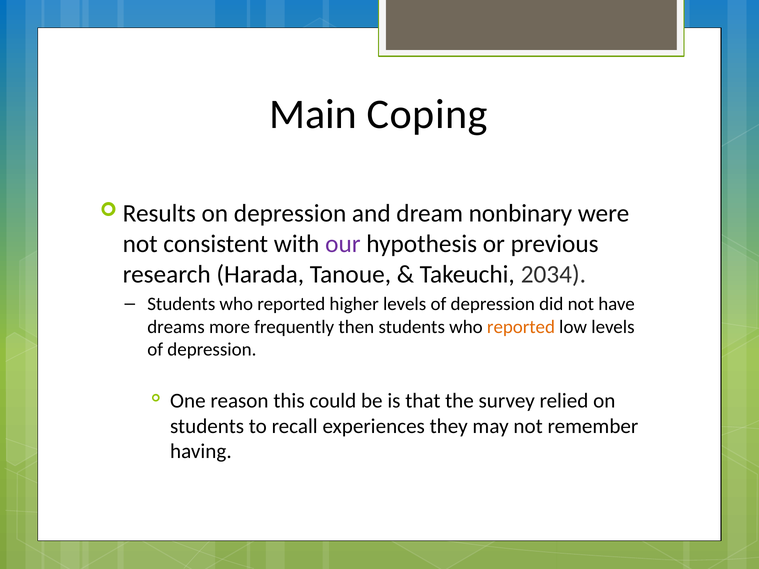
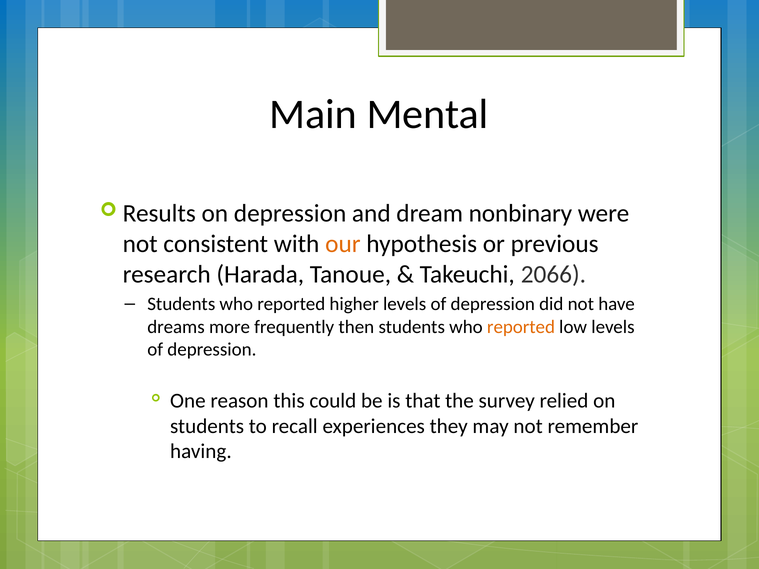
Coping: Coping -> Mental (428, 114)
our colour: purple -> orange (343, 244)
2034: 2034 -> 2066 (553, 274)
